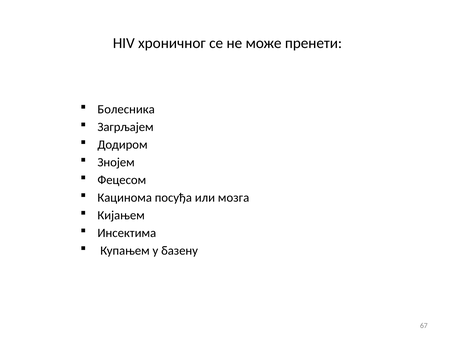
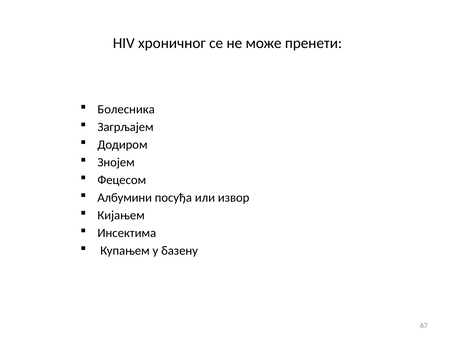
Кацинома: Кацинома -> Албумини (125, 198)
мозга: мозга -> извор (234, 198)
